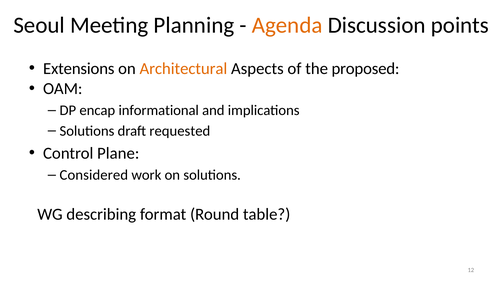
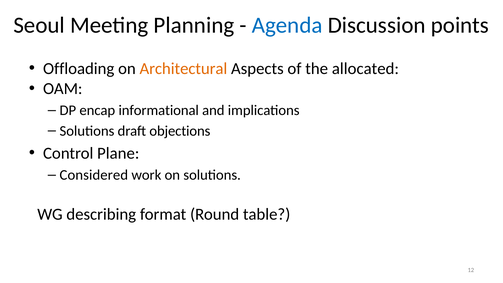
Agenda colour: orange -> blue (287, 25)
Extensions: Extensions -> Offloading (79, 69)
proposed: proposed -> allocated (365, 69)
requested: requested -> objections (180, 131)
